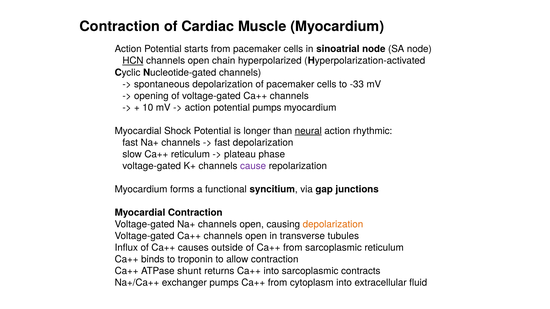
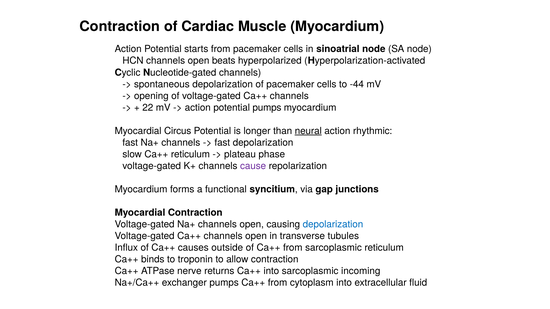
HCN underline: present -> none (133, 61)
chain: chain -> beats (224, 61)
-33: -33 -> -44 (357, 84)
10: 10 -> 22 (148, 108)
Shock: Shock -> Circus (178, 131)
depolarization colour: orange -> blue (333, 224)
shunt: shunt -> nerve (189, 271)
contracts: contracts -> incoming (361, 271)
